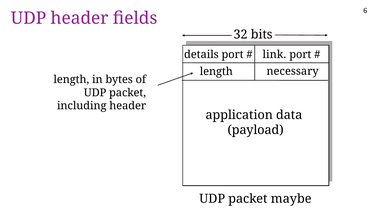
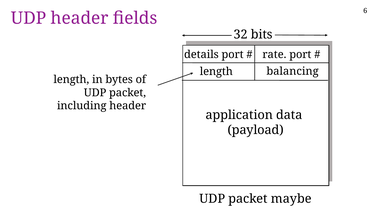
link: link -> rate (274, 55)
necessary: necessary -> balancing (293, 71)
